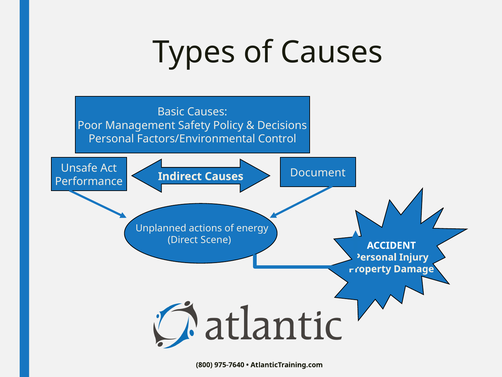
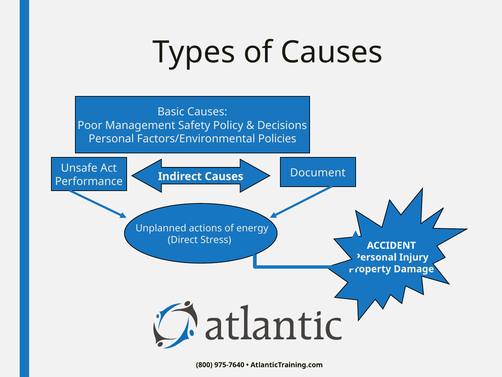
Control: Control -> Policies (277, 139)
Scene: Scene -> Stress (216, 240)
